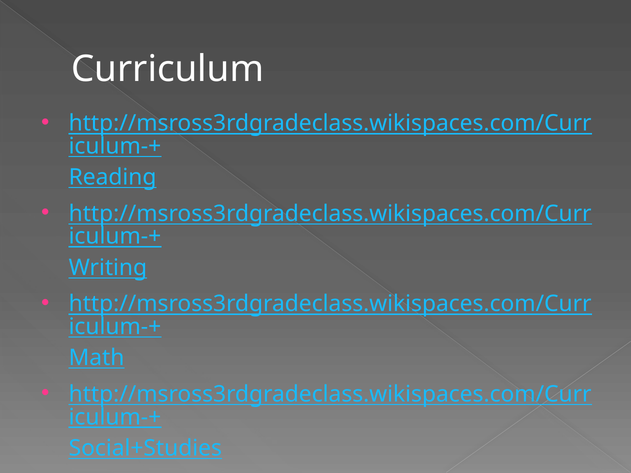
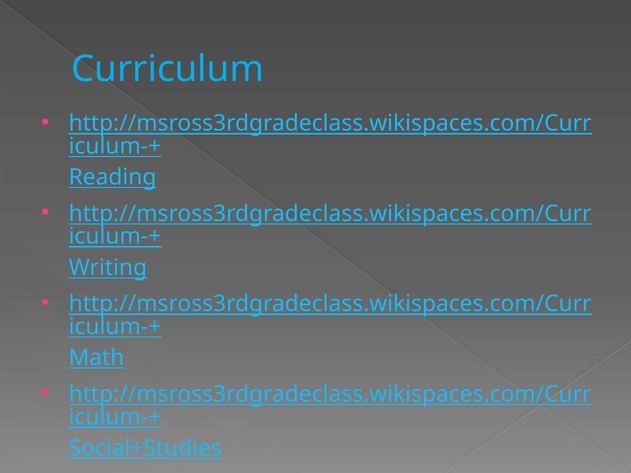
Curriculum colour: white -> light blue (168, 69)
